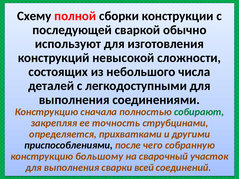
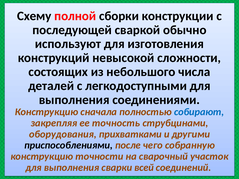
собирают colour: green -> blue (199, 112)
определяется: определяется -> оборудования (63, 134)
большому: большому -> точности (99, 157)
